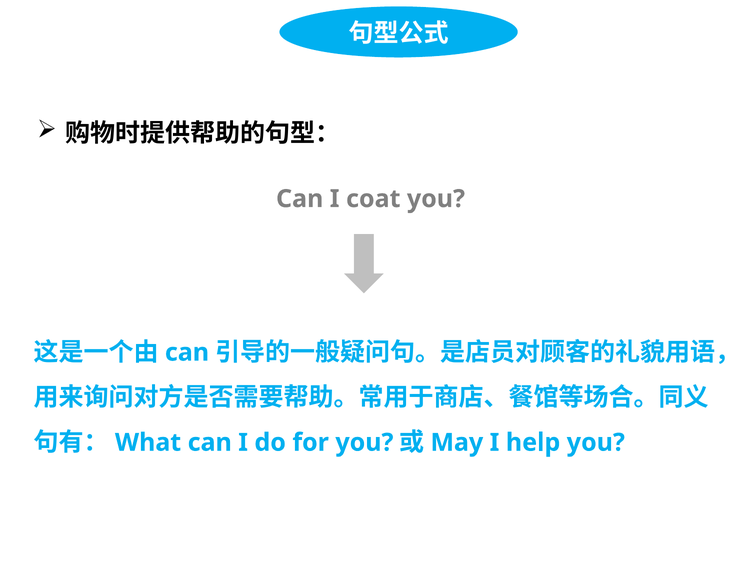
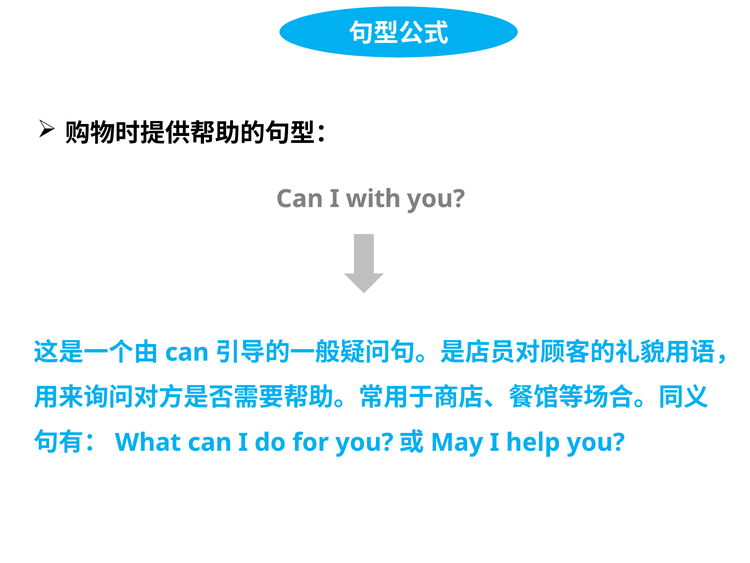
coat: coat -> with (373, 199)
